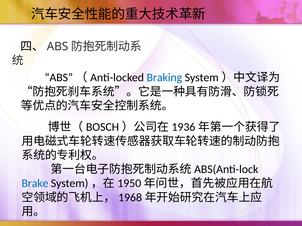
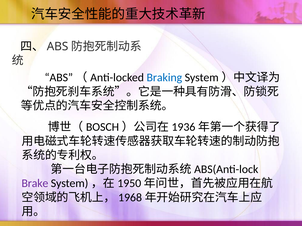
Brake colour: blue -> purple (35, 184)
